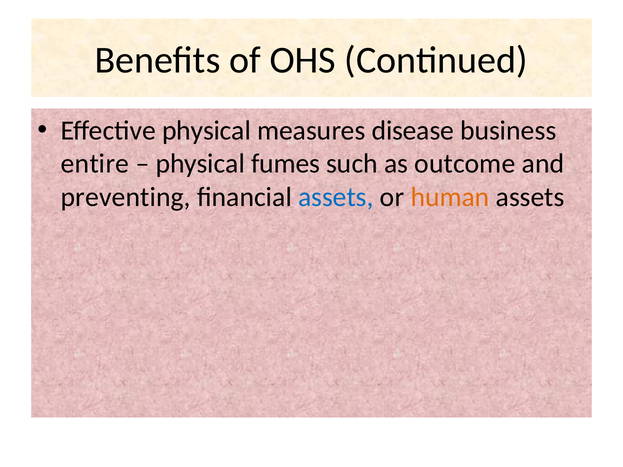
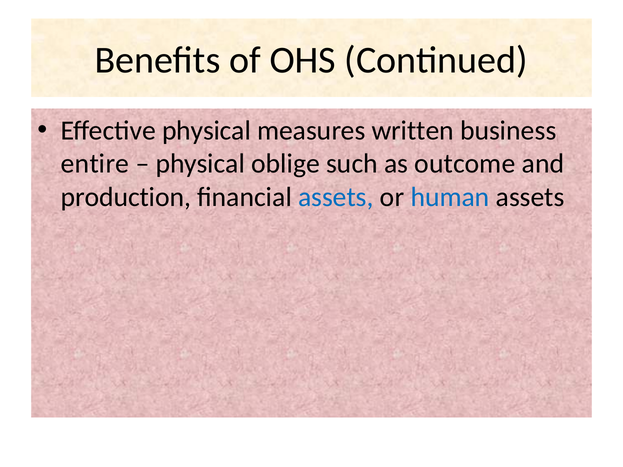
disease: disease -> written (413, 131)
fumes: fumes -> oblige (286, 164)
preventing: preventing -> production (126, 197)
human colour: orange -> blue (450, 197)
